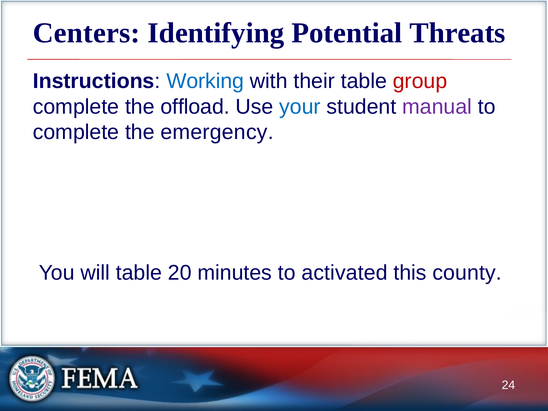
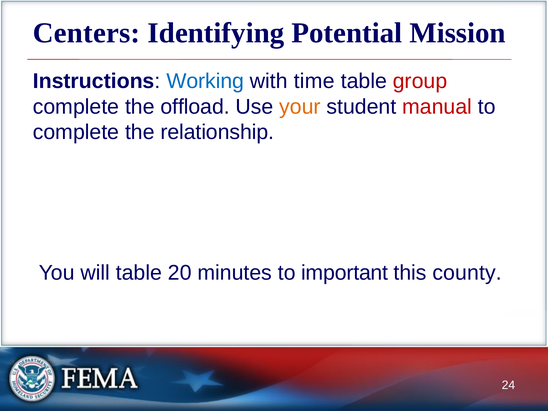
Threats: Threats -> Mission (458, 33)
their: their -> time (314, 81)
your colour: blue -> orange (300, 107)
manual colour: purple -> red (437, 107)
emergency: emergency -> relationship (217, 132)
activated: activated -> important (345, 273)
